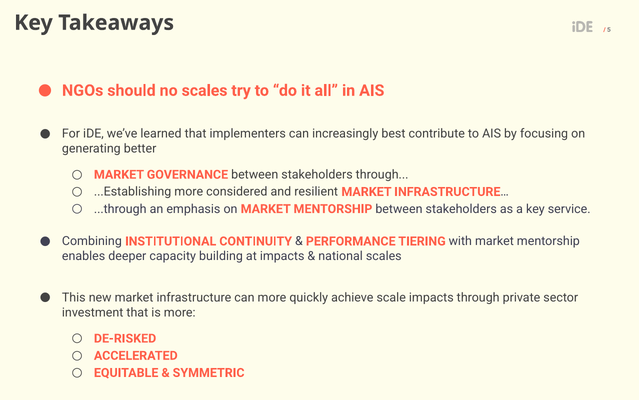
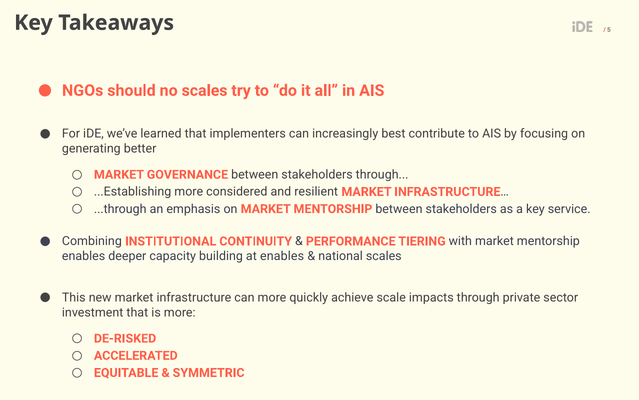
at impacts: impacts -> enables (282, 256)
